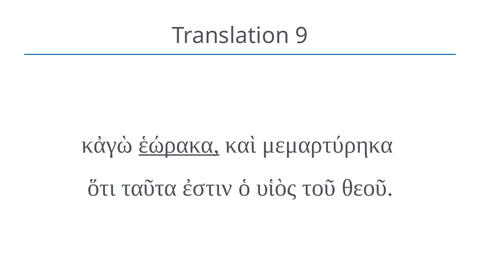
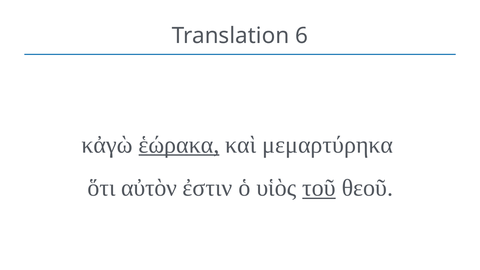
9: 9 -> 6 (302, 36)
ταῦτα: ταῦτα -> αὐτὸν (149, 188)
τοῦ underline: none -> present (319, 188)
